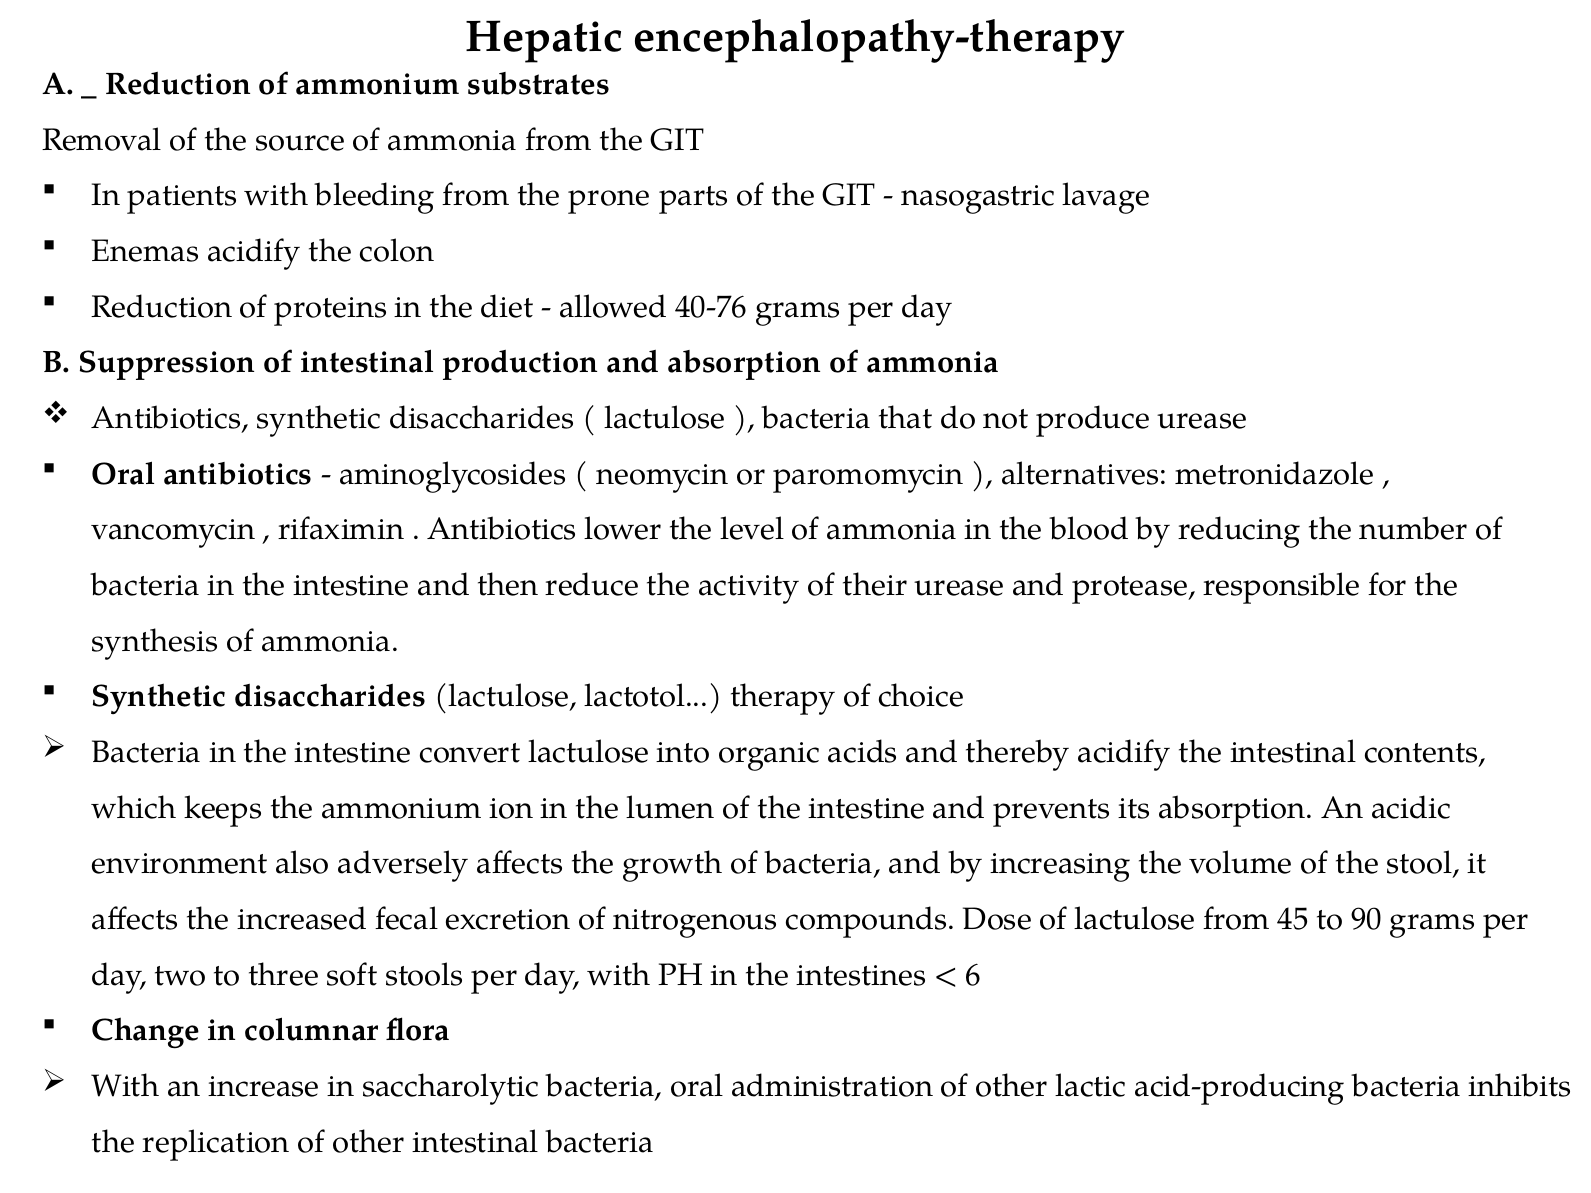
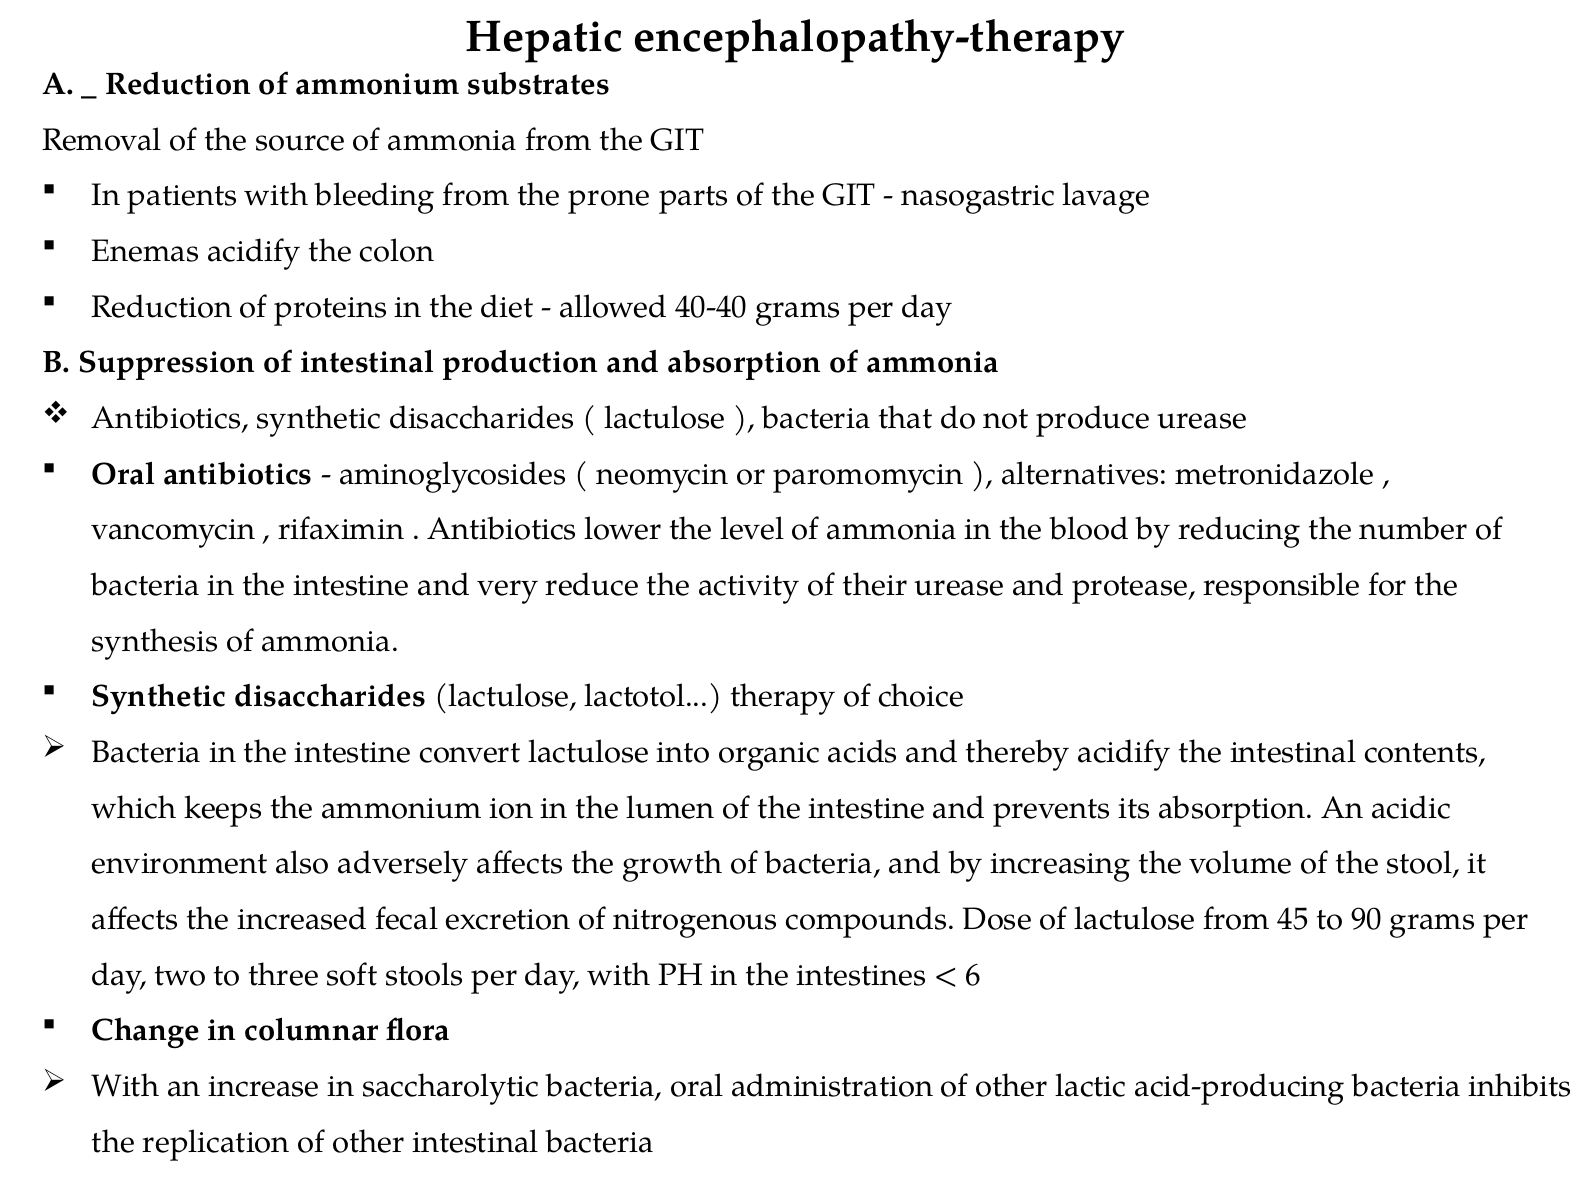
40-76: 40-76 -> 40-40 (711, 307)
then: then -> very (508, 585)
